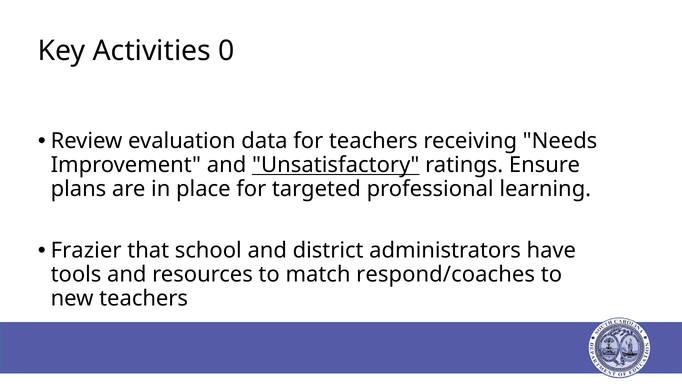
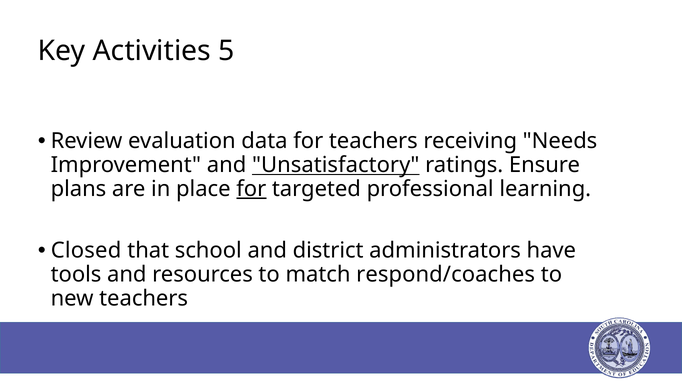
0: 0 -> 5 (226, 51)
for underline: none -> present (251, 189)
Frazier: Frazier -> Closed (86, 250)
